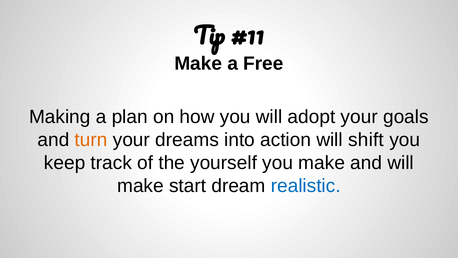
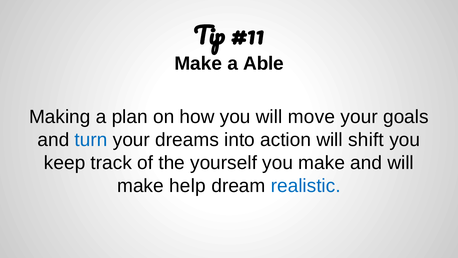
Free: Free -> Able (264, 63)
adopt: adopt -> move (311, 117)
turn colour: orange -> blue (91, 140)
start: start -> help (187, 186)
